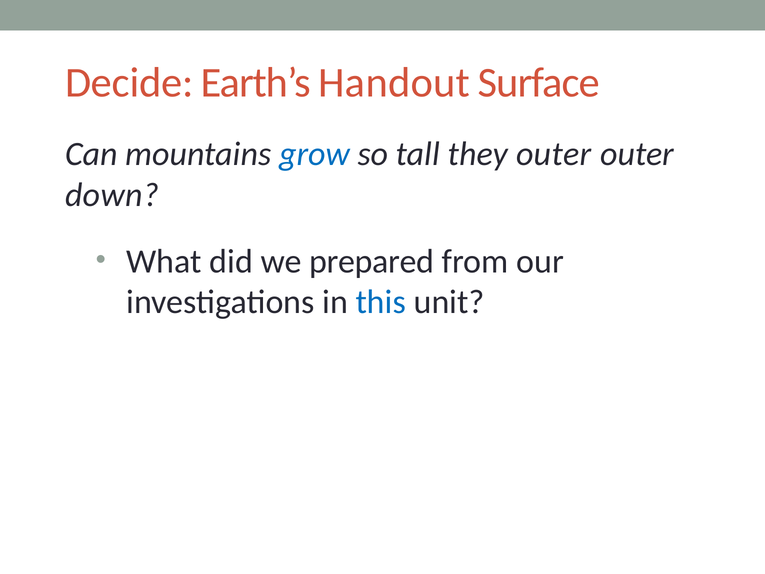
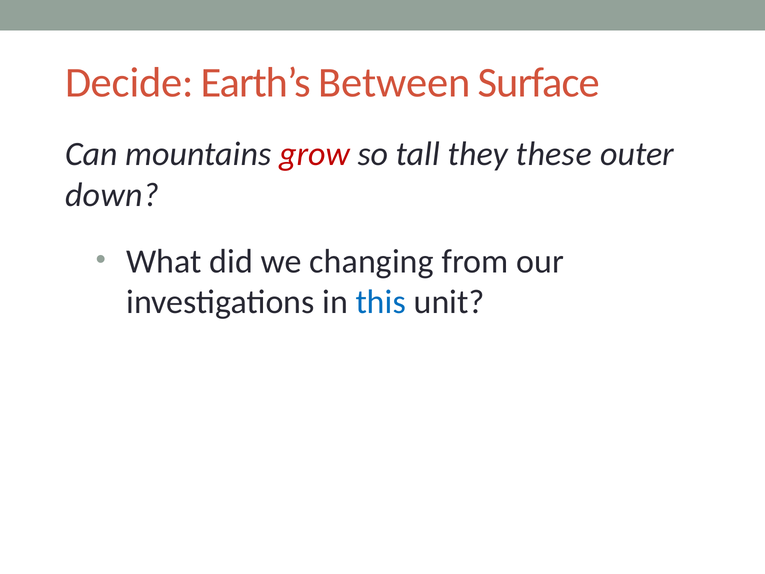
Handout: Handout -> Between (394, 83)
grow colour: blue -> red (315, 154)
they outer: outer -> these (554, 154)
prepared: prepared -> changing (372, 261)
